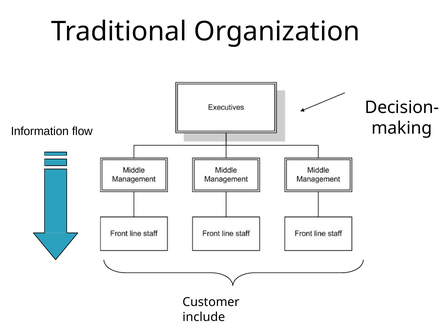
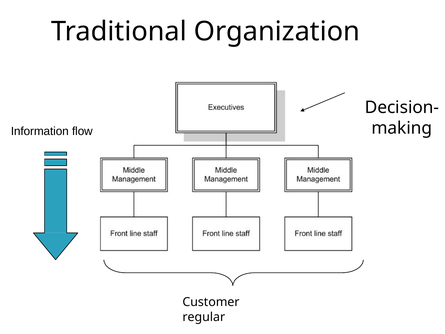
include: include -> regular (204, 317)
